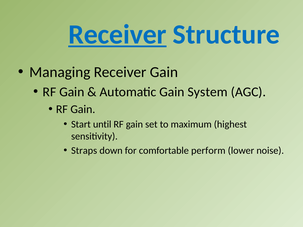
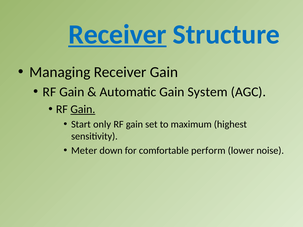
Gain underline: none -> present (83, 109)
until: until -> only (102, 124)
Straps: Straps -> Meter (84, 151)
